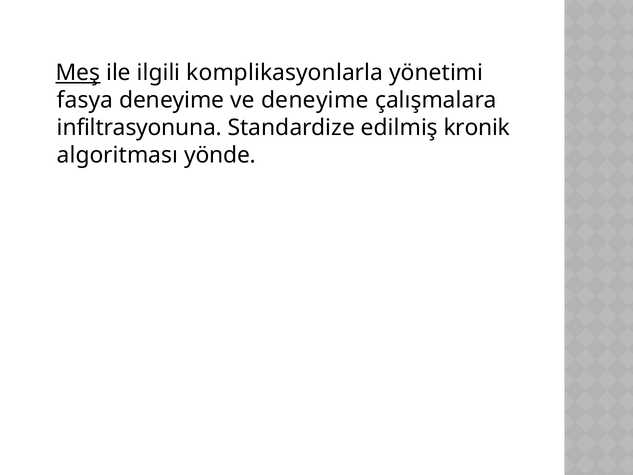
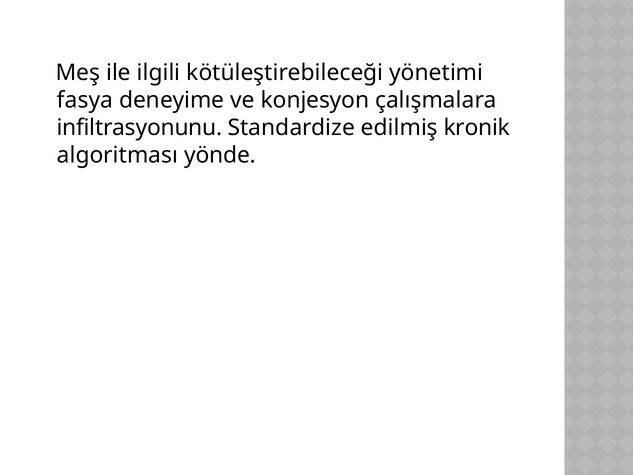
Meş underline: present -> none (78, 73)
komplikasyonlarla: komplikasyonlarla -> kötüleştirebileceği (285, 73)
ve deneyime: deneyime -> konjesyon (315, 100)
infiltrasyonuna: infiltrasyonuna -> infiltrasyonunu (139, 128)
